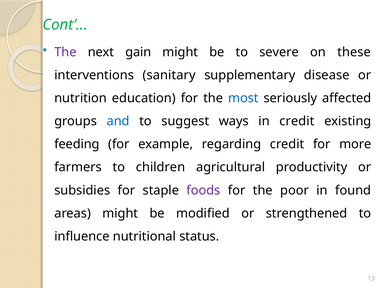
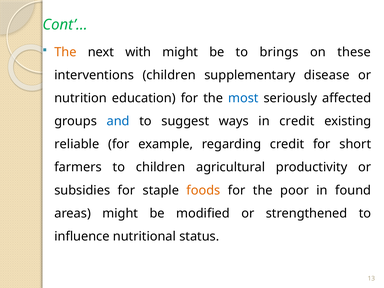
The colour: purple -> orange (65, 52)
gain: gain -> with (138, 52)
severe: severe -> brings (279, 52)
interventions sanitary: sanitary -> children (169, 75)
feeding: feeding -> reliable (77, 144)
more: more -> short (355, 144)
foods colour: purple -> orange (203, 190)
